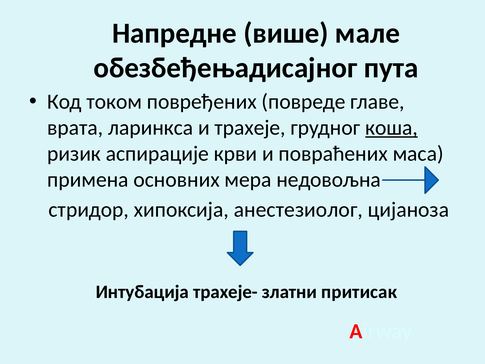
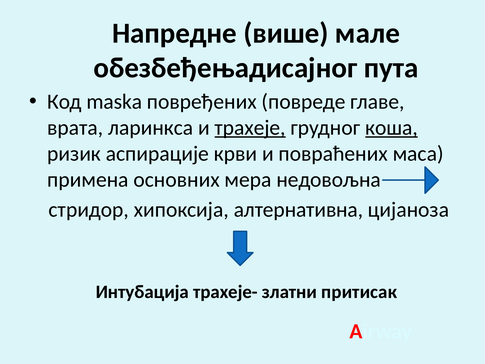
током: током -> maska (114, 102)
трахеје underline: none -> present (250, 128)
анестезиолог: анестезиолог -> алтернативна (298, 210)
